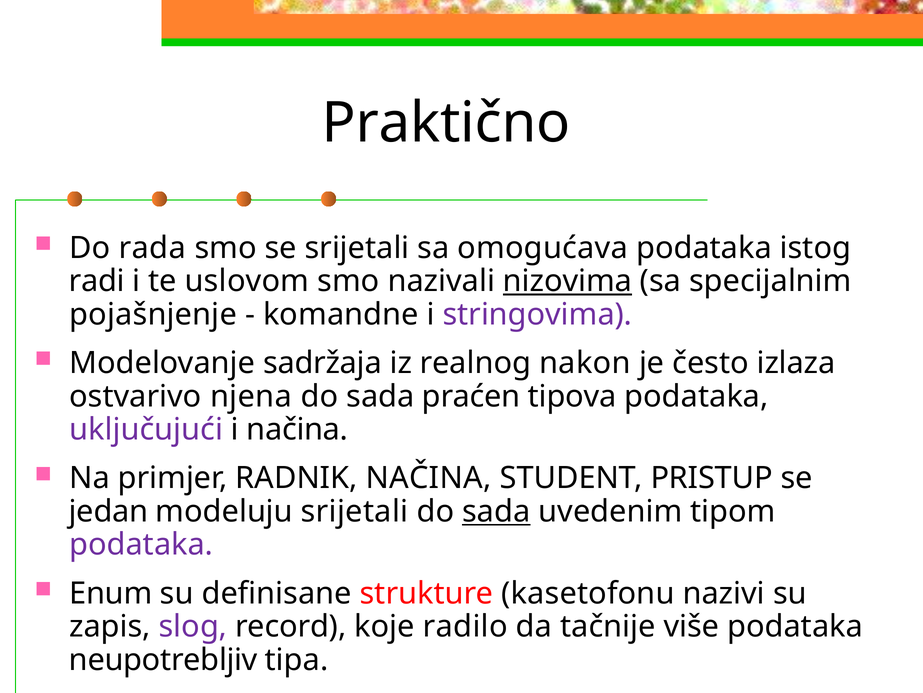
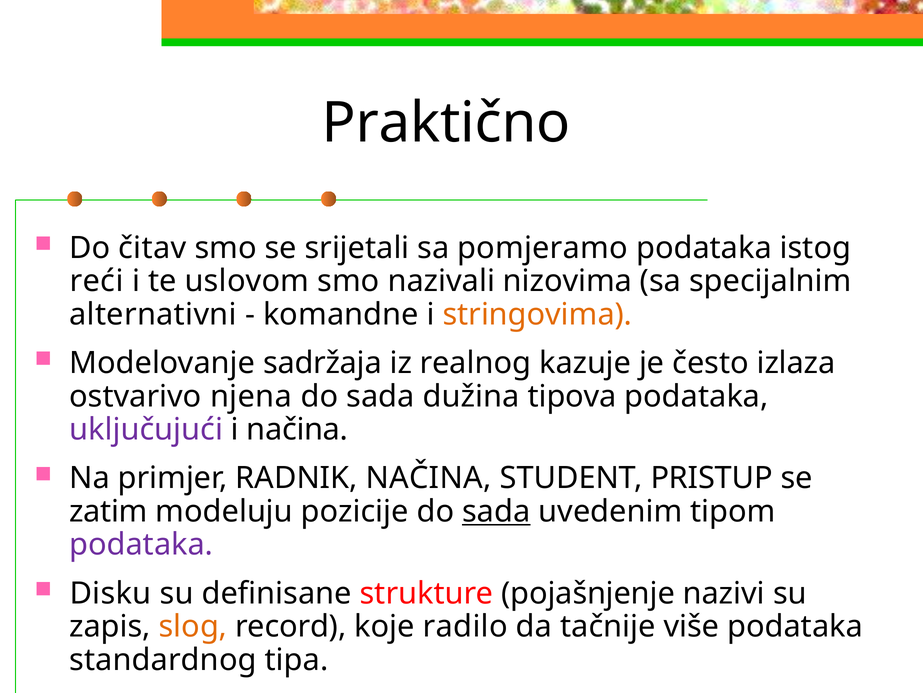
rada: rada -> čitav (152, 248)
omogućava: omogućava -> pomjeramo (543, 248)
radi: radi -> reći (97, 281)
nizovima underline: present -> none (567, 281)
pojašnjenje: pojašnjenje -> alternativni (153, 314)
stringovima colour: purple -> orange (537, 314)
nakon: nakon -> kazuje (585, 363)
praćen: praćen -> dužina (471, 396)
jedan: jedan -> zatim (108, 511)
modeluju srijetali: srijetali -> pozicije (355, 511)
Enum: Enum -> Disku (110, 593)
kasetofonu: kasetofonu -> pojašnjenje (588, 593)
slog colour: purple -> orange (193, 626)
neupotrebljiv: neupotrebljiv -> standardnog (163, 659)
